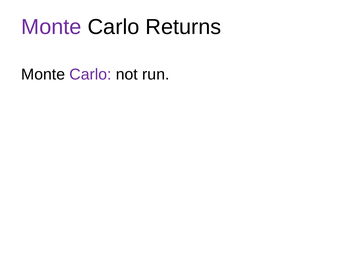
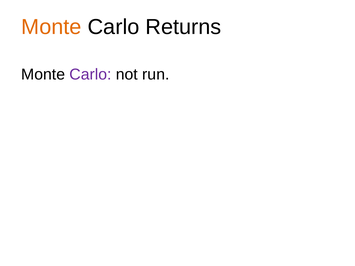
Monte colour: purple -> orange (51, 27)
